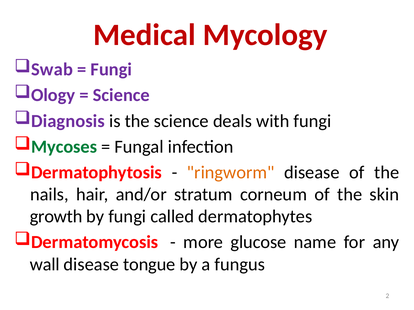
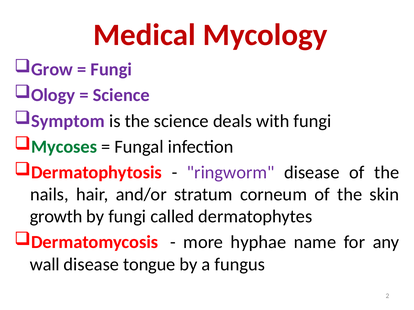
Swab: Swab -> Grow (52, 70)
Diagnosis: Diagnosis -> Symptom (68, 121)
ringworm colour: orange -> purple (231, 173)
glucose: glucose -> hyphae (258, 243)
